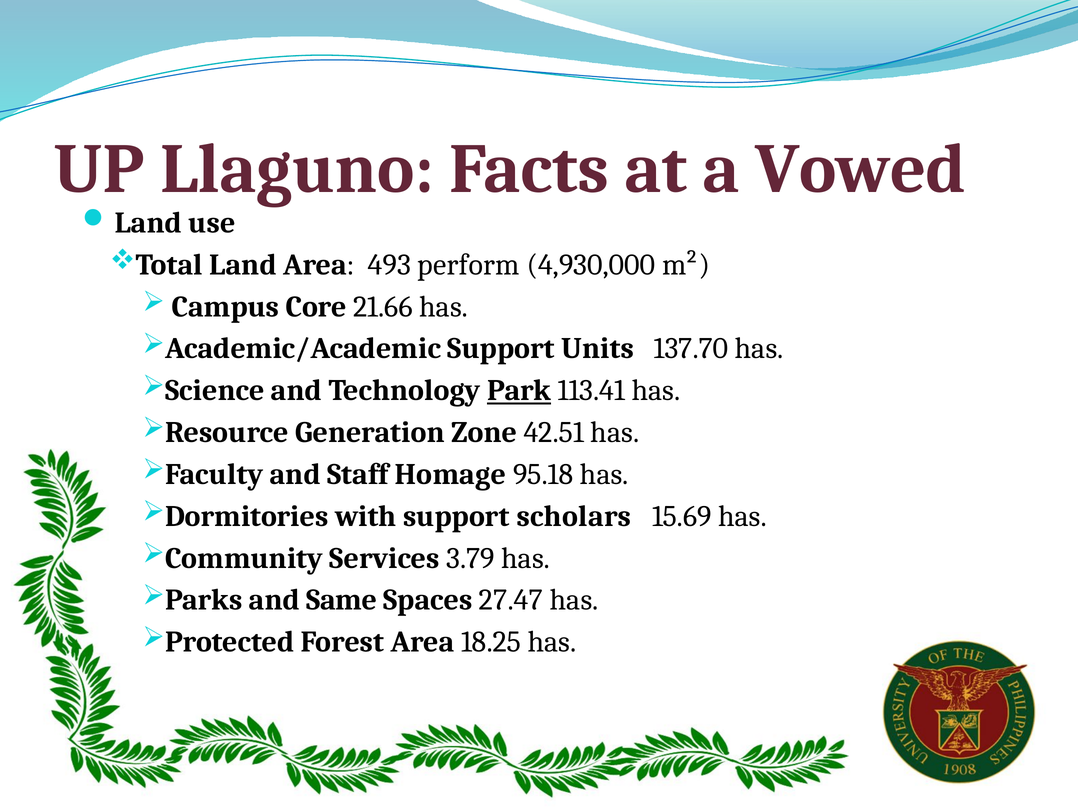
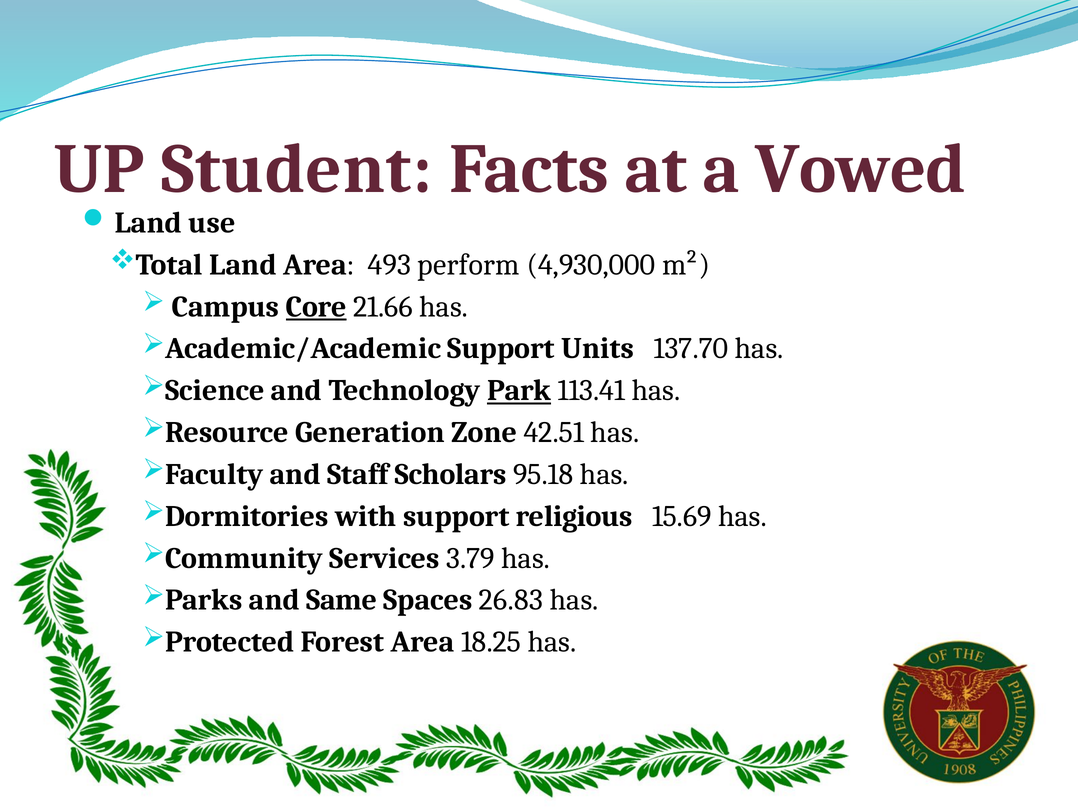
Llaguno: Llaguno -> Student (297, 169)
Core underline: none -> present (316, 307)
Homage: Homage -> Scholars (451, 475)
scholars: scholars -> religious (574, 517)
27.47: 27.47 -> 26.83 (511, 600)
